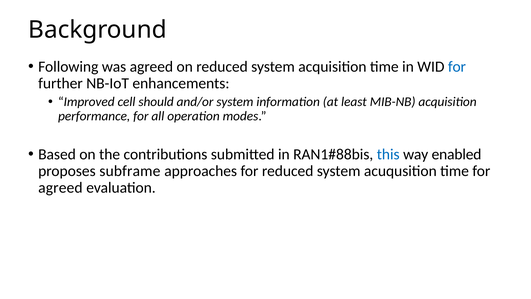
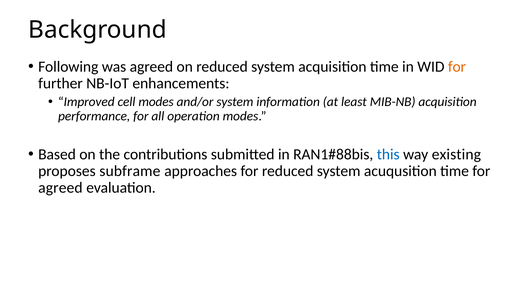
for colour: blue -> orange (457, 67)
cell should: should -> modes (156, 102)
enabled: enabled -> existing (456, 154)
